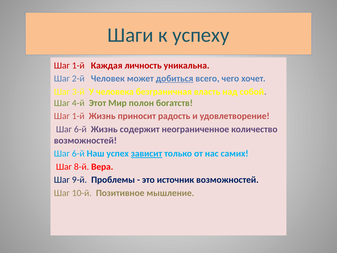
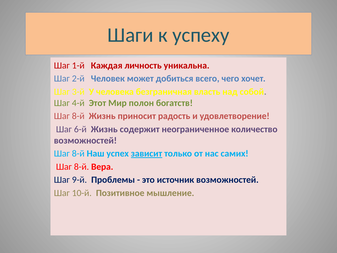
добиться underline: present -> none (175, 78)
1-й: 1-й -> 8-й (78, 116)
6-й: 6-й -> 8-й (78, 153)
